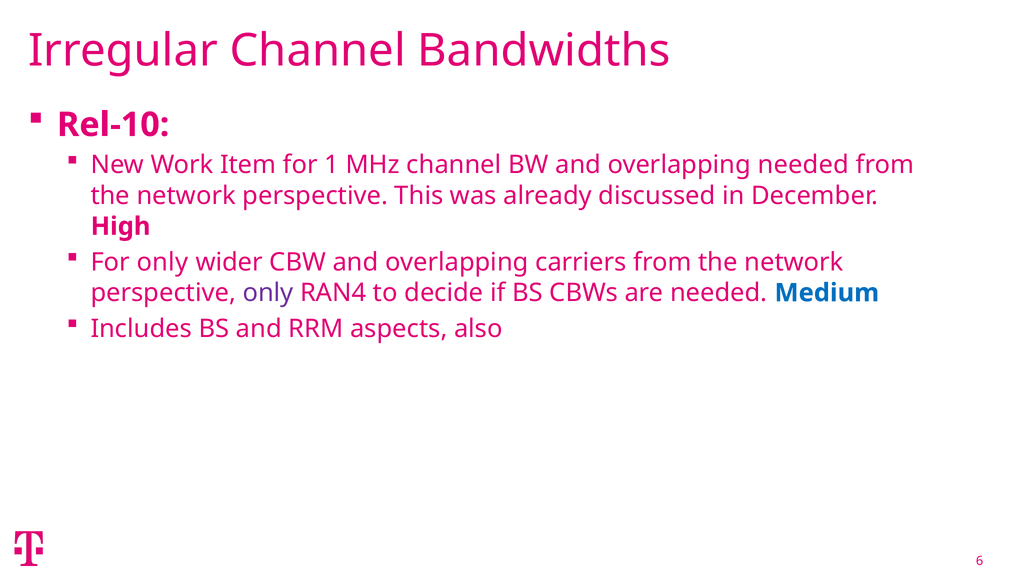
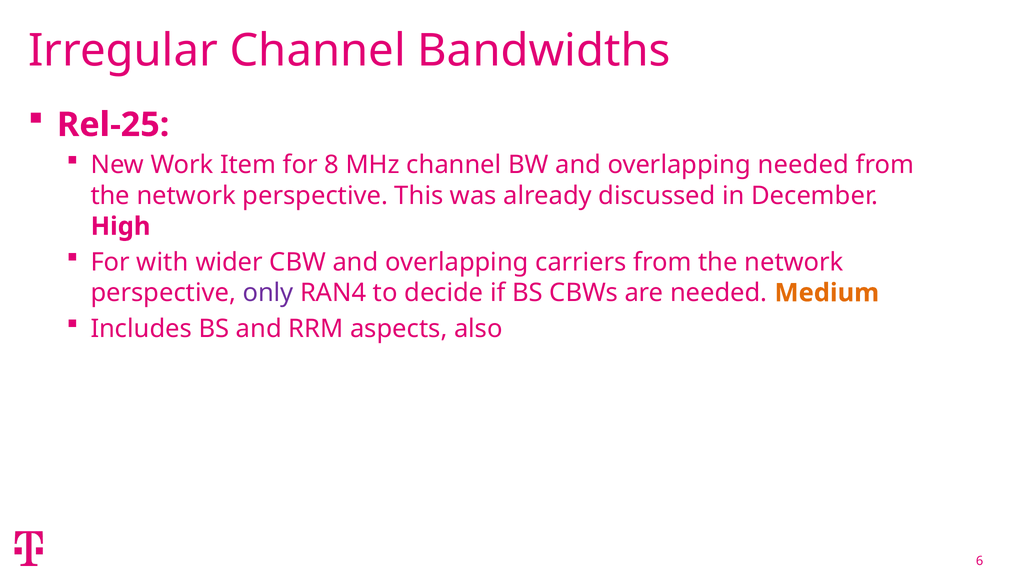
Rel-10: Rel-10 -> Rel-25 (113, 125)
1: 1 -> 8 (332, 165)
For only: only -> with (163, 262)
Medium colour: blue -> orange (827, 293)
